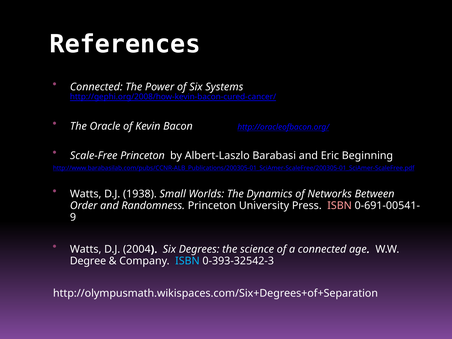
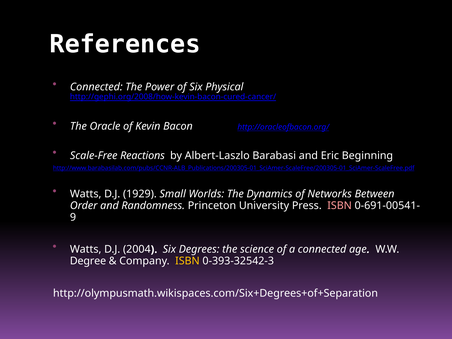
Systems: Systems -> Physical (224, 87)
Scale-Free Princeton: Princeton -> Reactions (143, 156)
1938: 1938 -> 1929 (140, 194)
ISBN colour: light blue -> yellow (187, 261)
